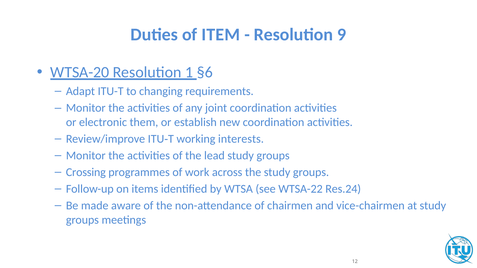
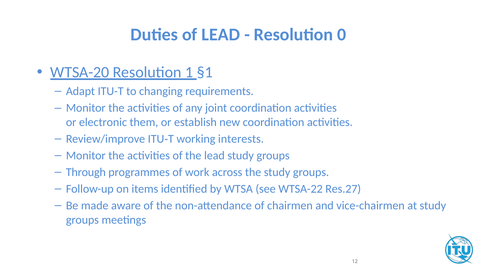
of ITEM: ITEM -> LEAD (221, 35)
9: 9 -> 0 (342, 35)
§6: §6 -> §1 (205, 72)
Crossing: Crossing -> Through (86, 173)
Res.24: Res.24 -> Res.27 (343, 189)
